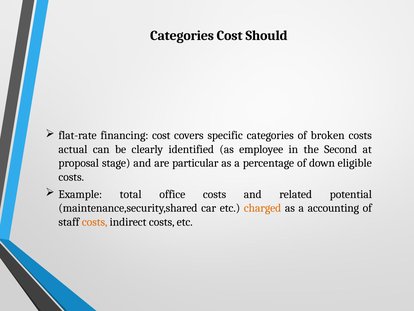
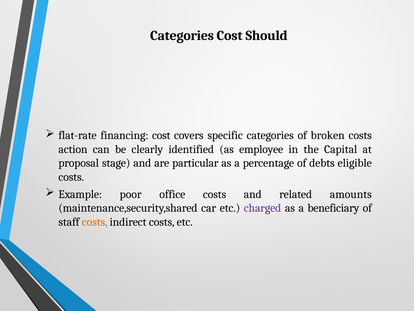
actual: actual -> action (73, 149)
Second: Second -> Capital (341, 149)
down: down -> debts (322, 163)
total: total -> poor (131, 194)
potential: potential -> amounts (351, 194)
charged colour: orange -> purple (263, 208)
accounting: accounting -> beneficiary (333, 208)
